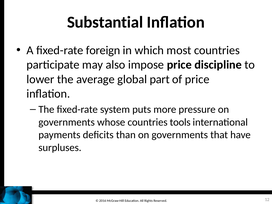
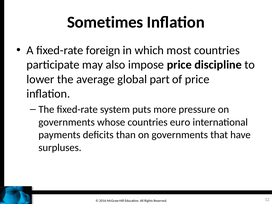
Substantial: Substantial -> Sometimes (105, 22)
tools: tools -> euro (180, 122)
